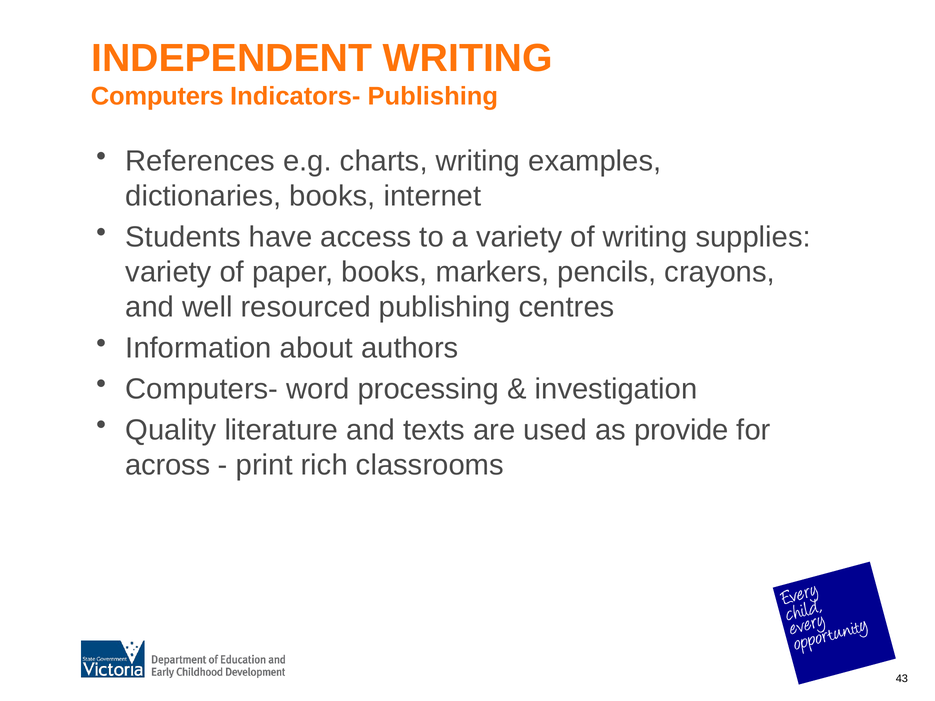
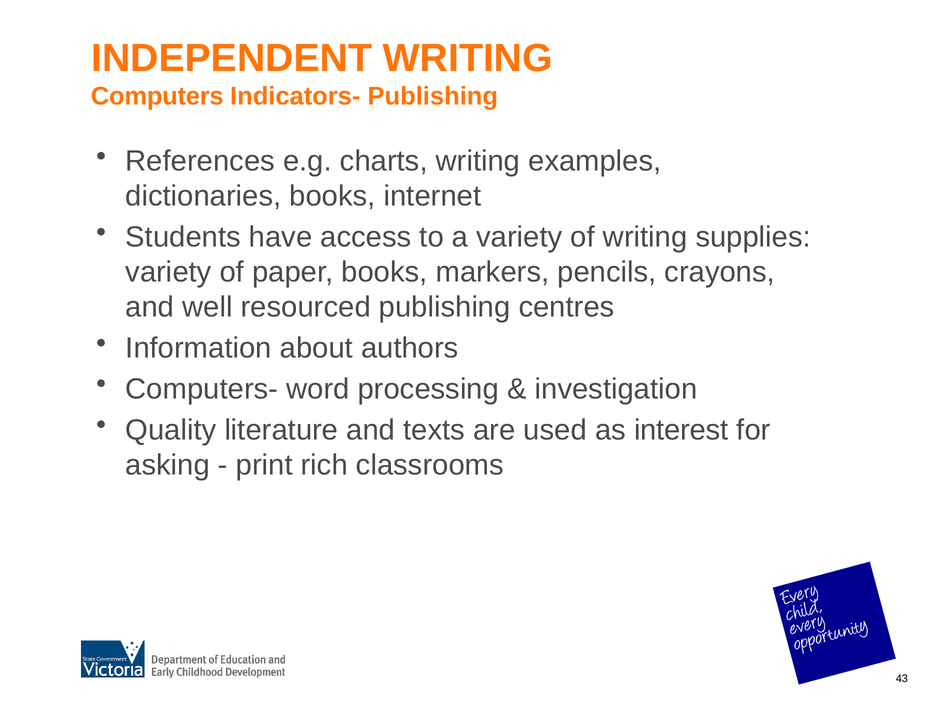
provide: provide -> interest (681, 430)
across: across -> asking (168, 465)
